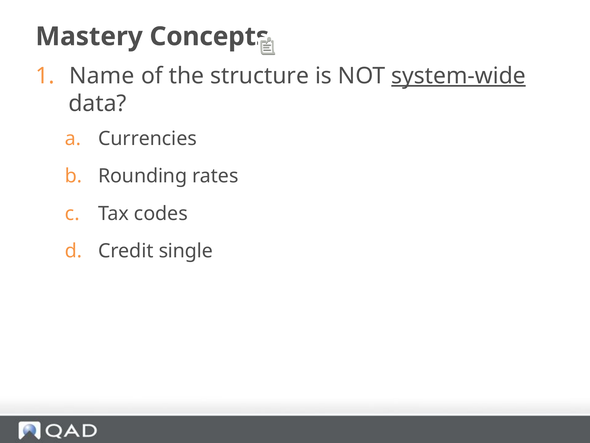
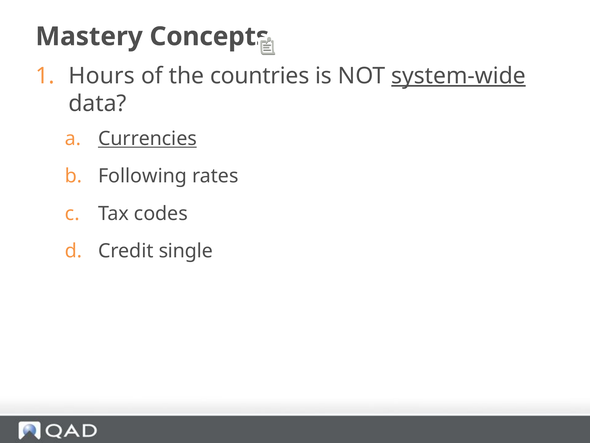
Name: Name -> Hours (102, 76)
structure: structure -> countries (260, 76)
Currencies underline: none -> present (147, 139)
Rounding: Rounding -> Following (143, 176)
